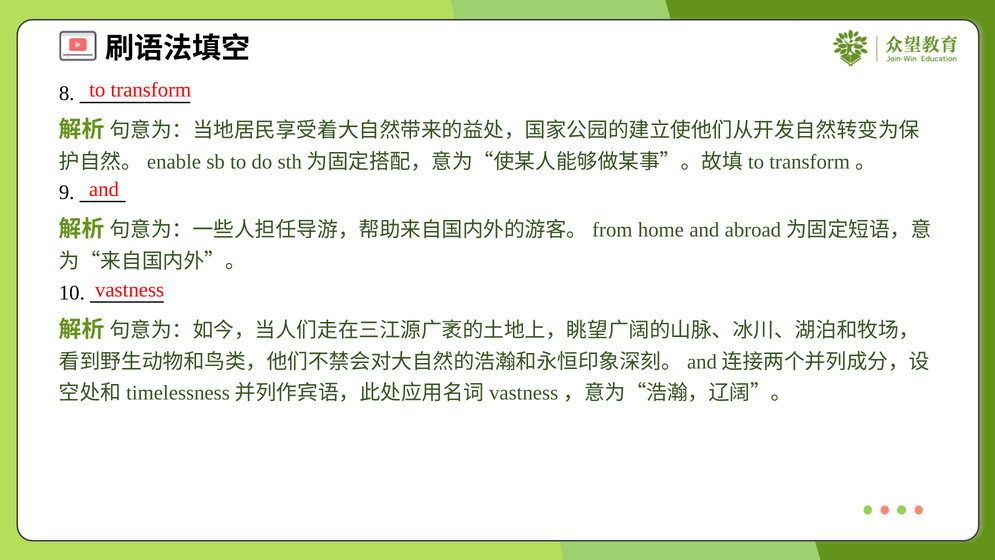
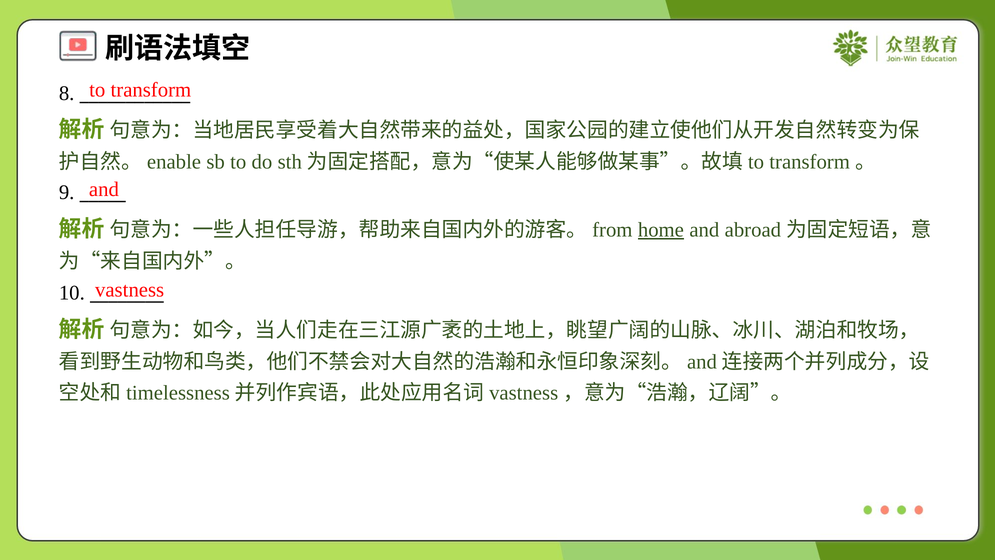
home underline: none -> present (661, 230)
